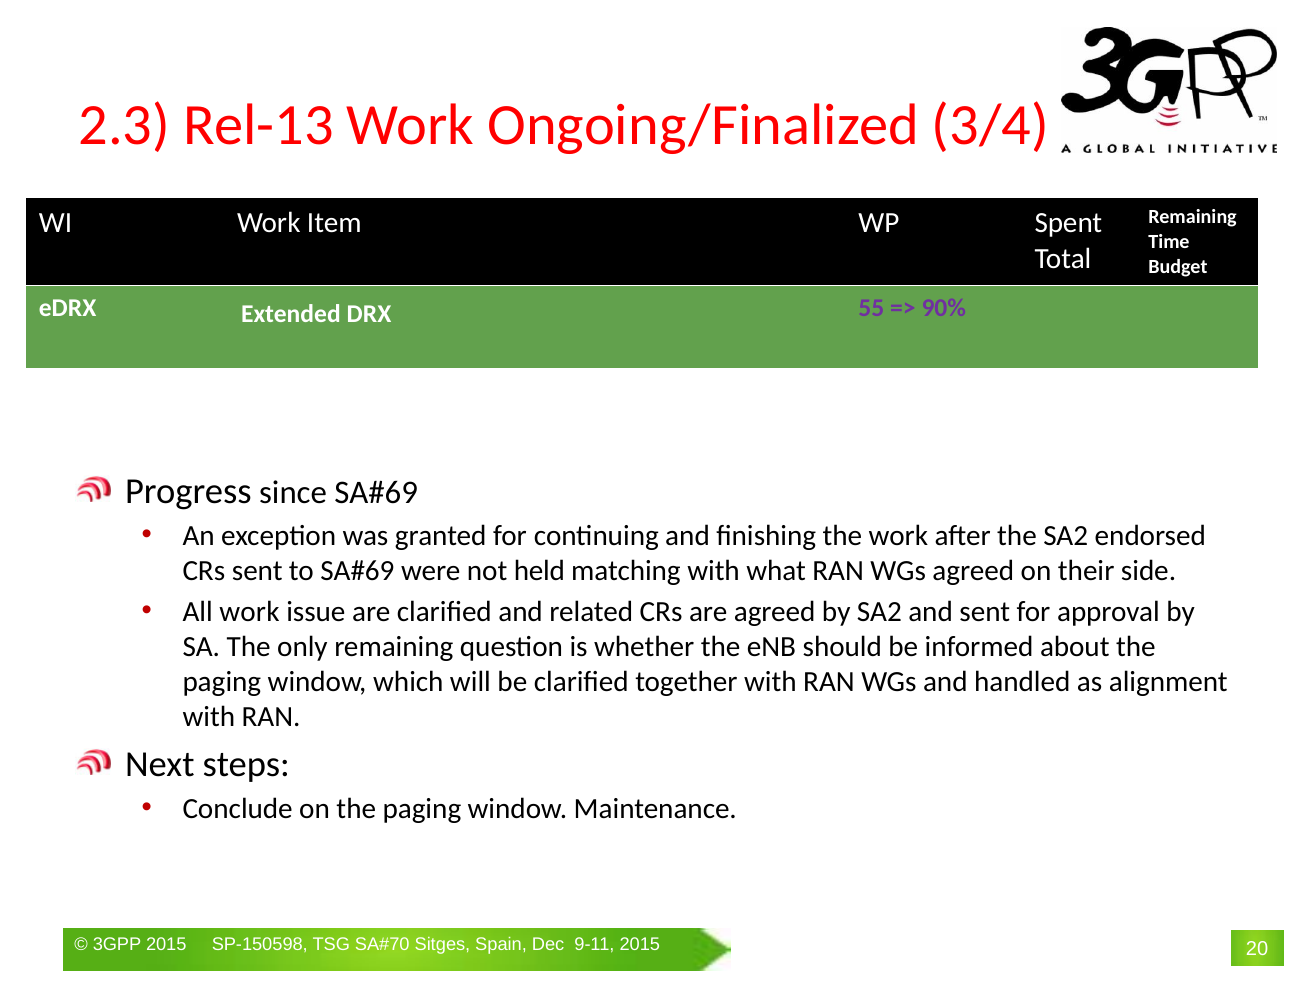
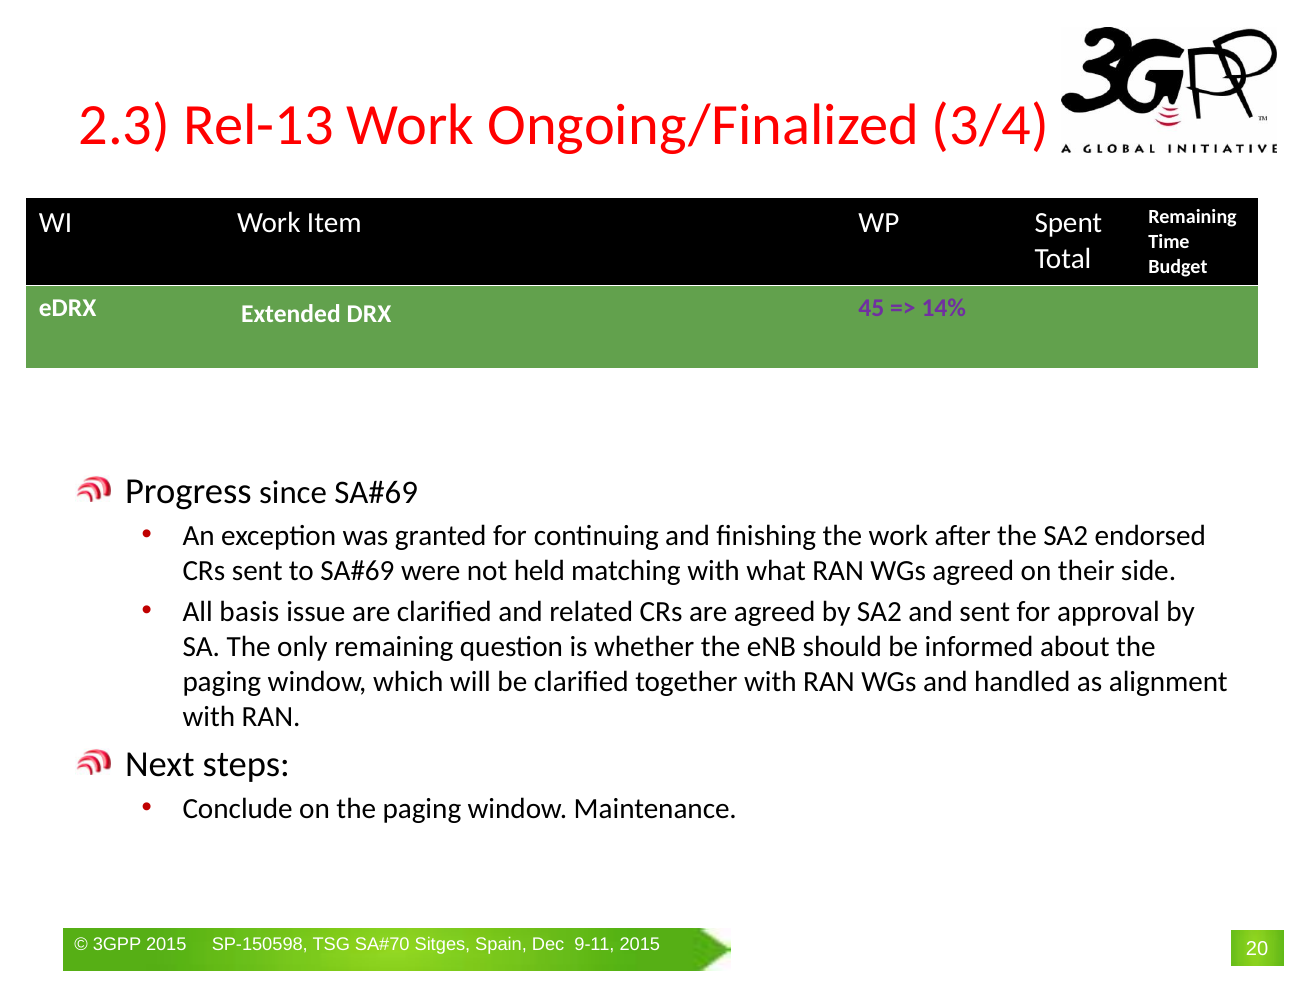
55: 55 -> 45 (871, 308)
90%: 90% -> 14% (944, 308)
All work: work -> basis (249, 612)
